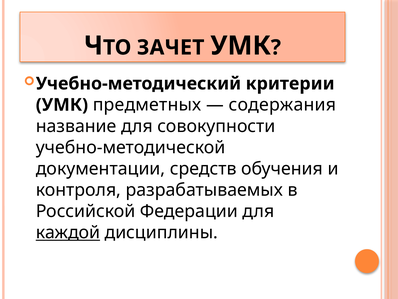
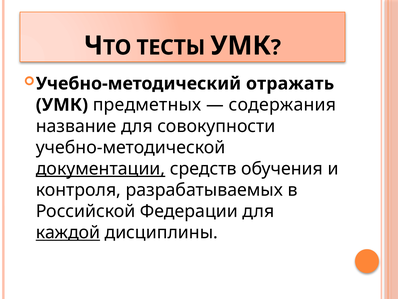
ЗАЧЕТ: ЗАЧЕТ -> ТЕСТЫ (171, 47)
критерии: критерии -> отражать (290, 83)
документации underline: none -> present (100, 168)
